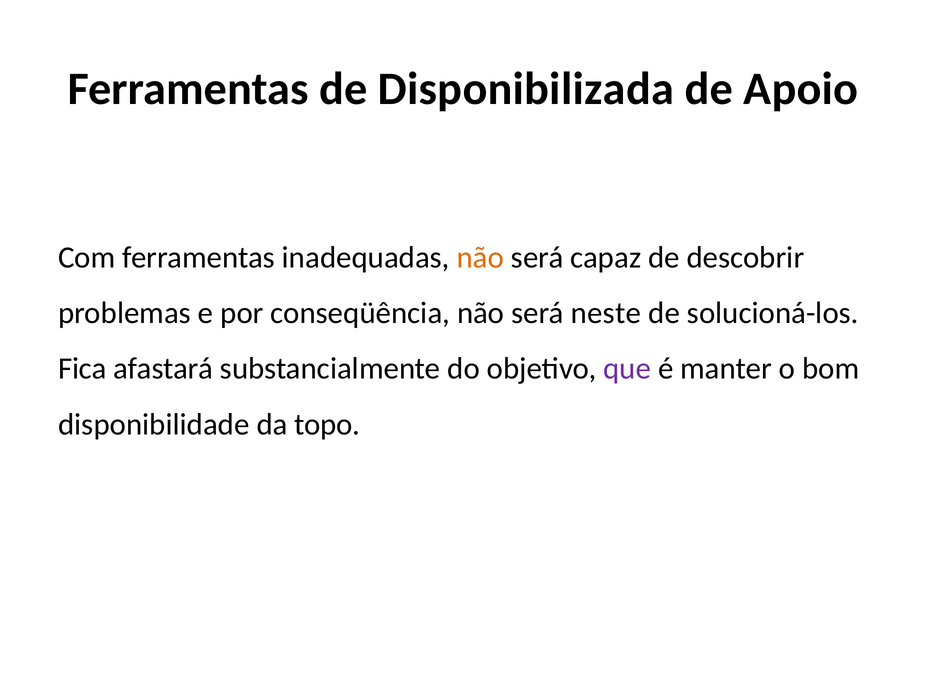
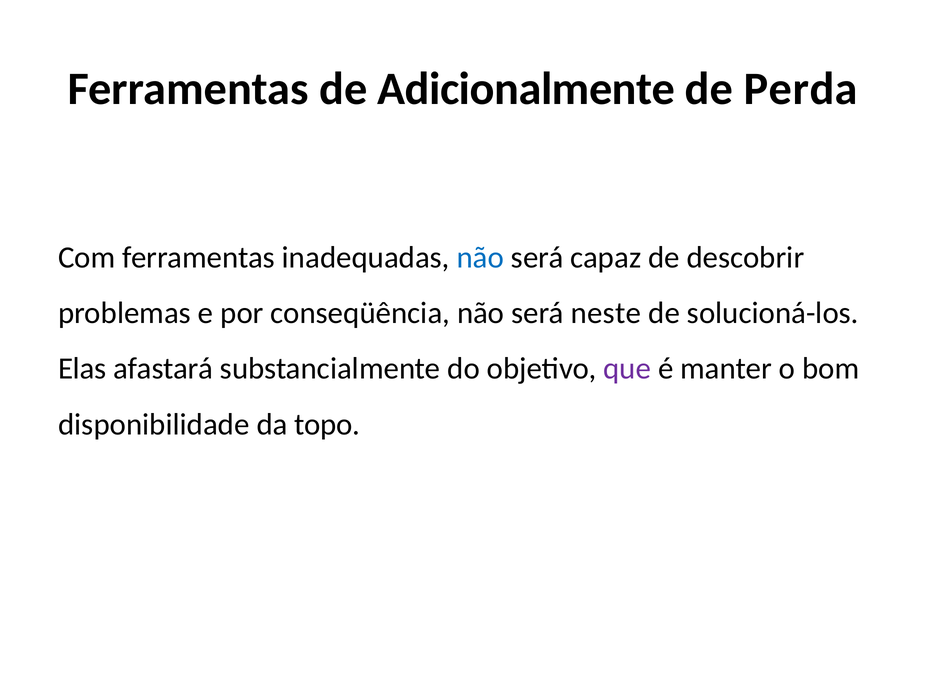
Disponibilizada: Disponibilizada -> Adicionalmente (526, 89)
Apoio: Apoio -> Perda (801, 89)
não colour: orange -> blue (480, 257)
Fica: Fica -> Elas (82, 368)
